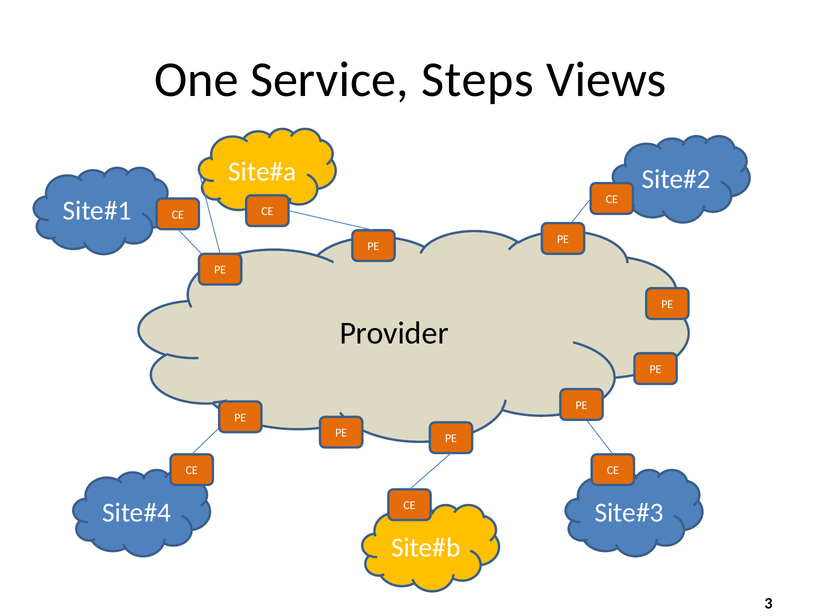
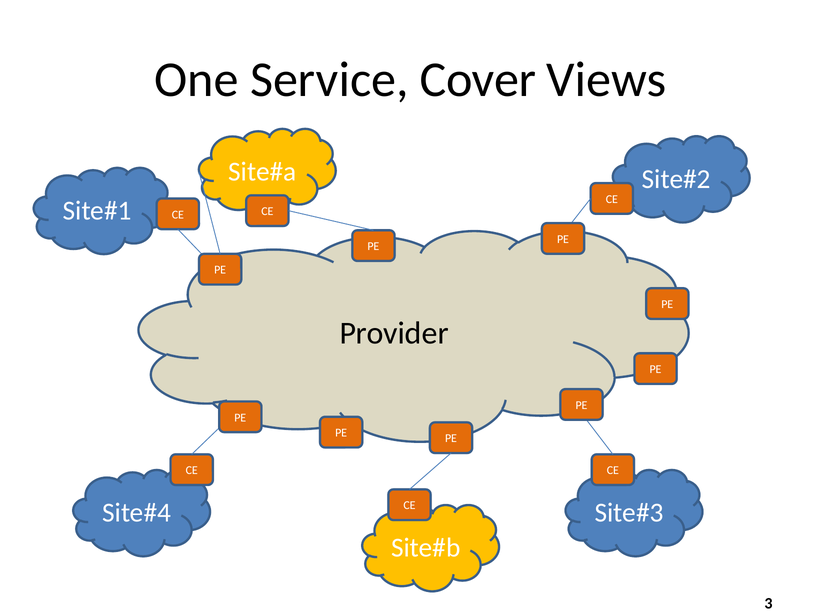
Steps: Steps -> Cover (478, 79)
